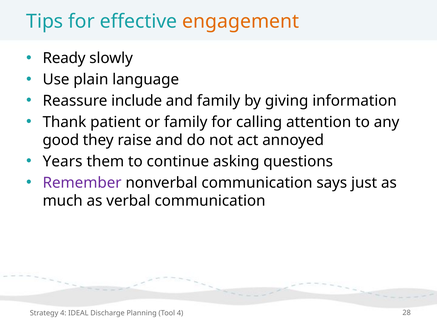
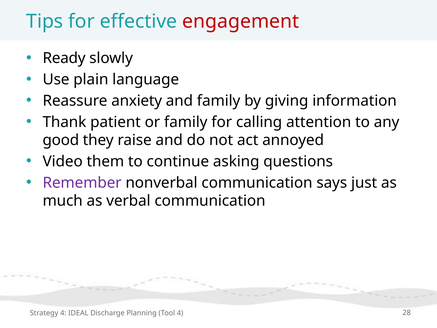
engagement colour: orange -> red (241, 21)
include: include -> anxiety (137, 101)
Years: Years -> Video (63, 161)
